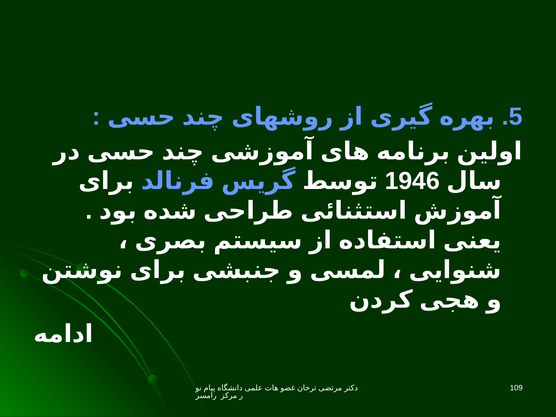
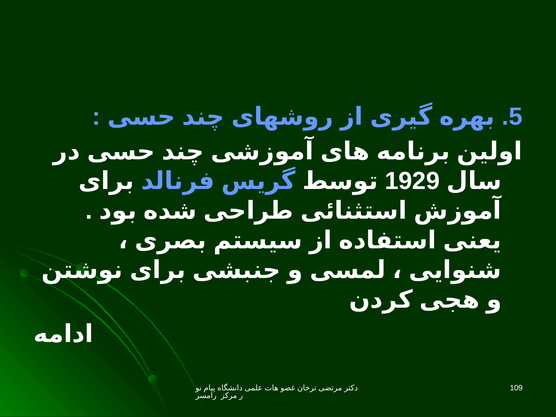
1946: 1946 -> 1929 (412, 181)
